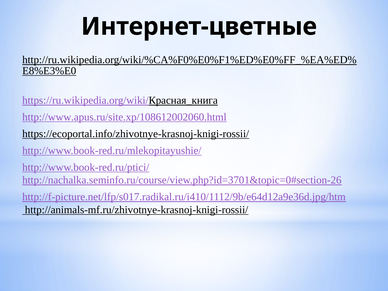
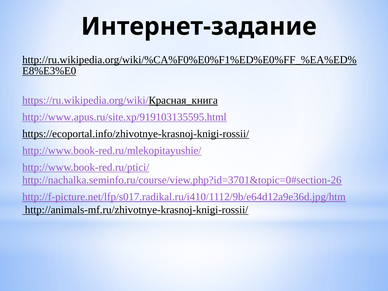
Интернет-цветные: Интернет-цветные -> Интернет-задание (199, 27)
http://www.apus.ru/site.xp/108612002060.html: http://www.apus.ru/site.xp/108612002060.html -> http://www.apus.ru/site.xp/919103135595.html (124, 117)
